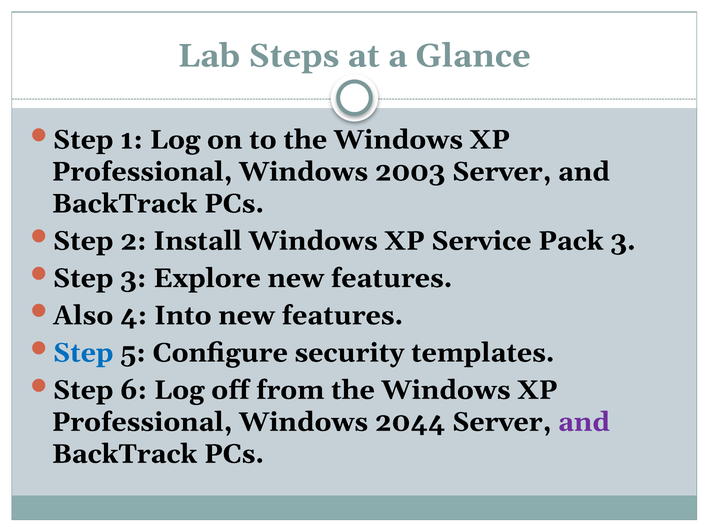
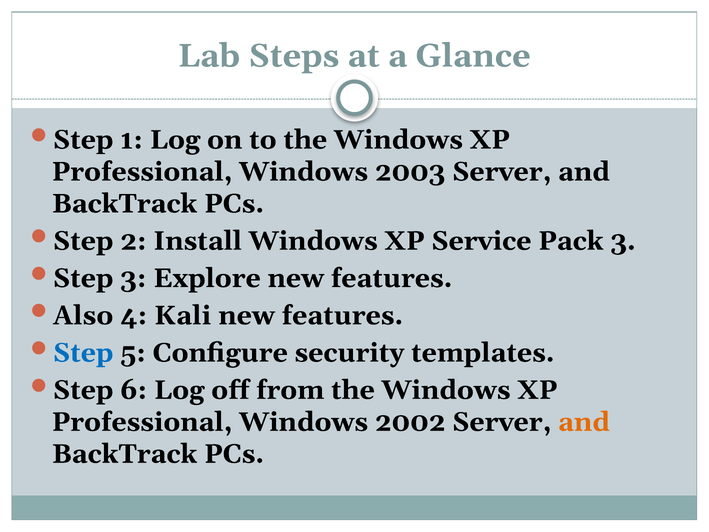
Into: Into -> Kali (183, 315)
2044: 2044 -> 2002 (410, 422)
and colour: purple -> orange (584, 422)
